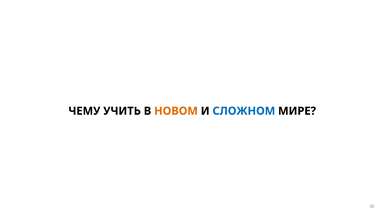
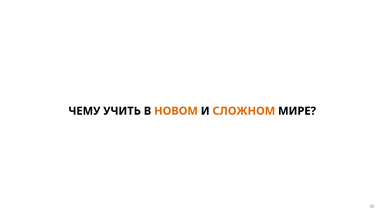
СЛОЖНОМ colour: blue -> orange (244, 111)
